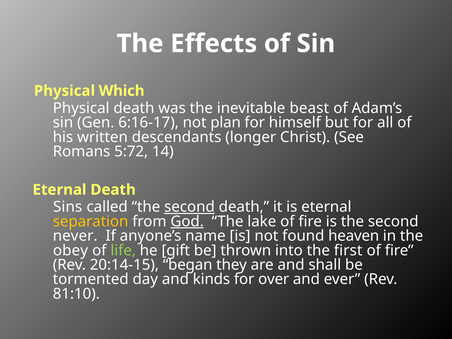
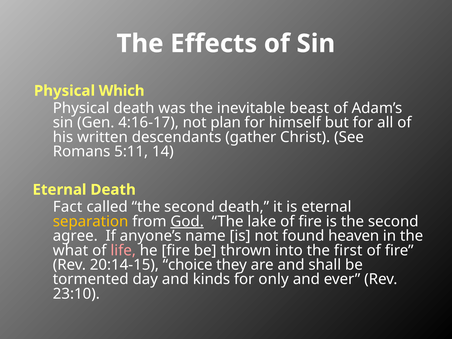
6:16-17: 6:16-17 -> 4:16-17 (149, 123)
longer: longer -> gather (251, 137)
5:72: 5:72 -> 5:11 (131, 152)
Sins: Sins -> Fact (68, 207)
second underline: present -> none (189, 207)
never: never -> agree (75, 236)
obey: obey -> what (70, 250)
life colour: light green -> pink (123, 250)
he gift: gift -> fire (176, 250)
began: began -> choice (188, 265)
over: over -> only (274, 279)
81:10: 81:10 -> 23:10 (76, 294)
